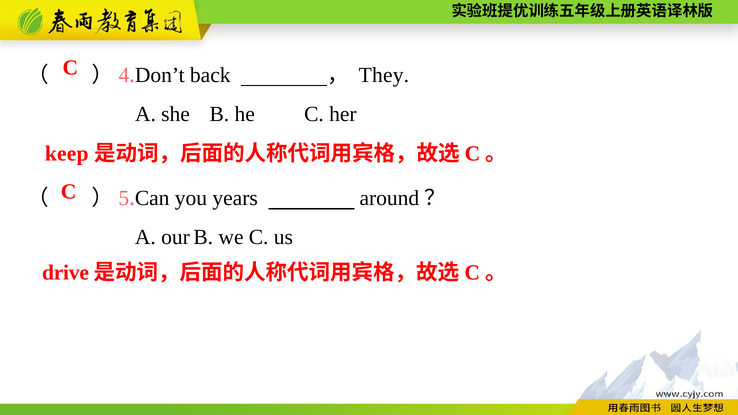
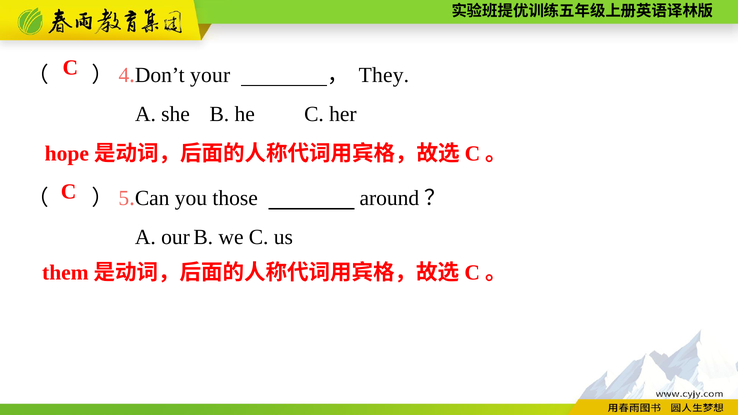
back: back -> your (210, 75)
keep: keep -> hope (67, 154)
years: years -> those (235, 198)
drive: drive -> them (65, 273)
